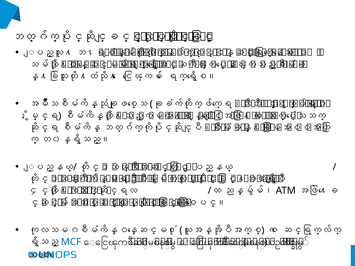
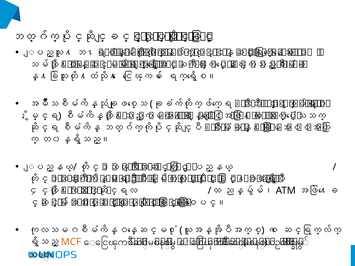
MCF colour: blue -> orange (71, 242)
